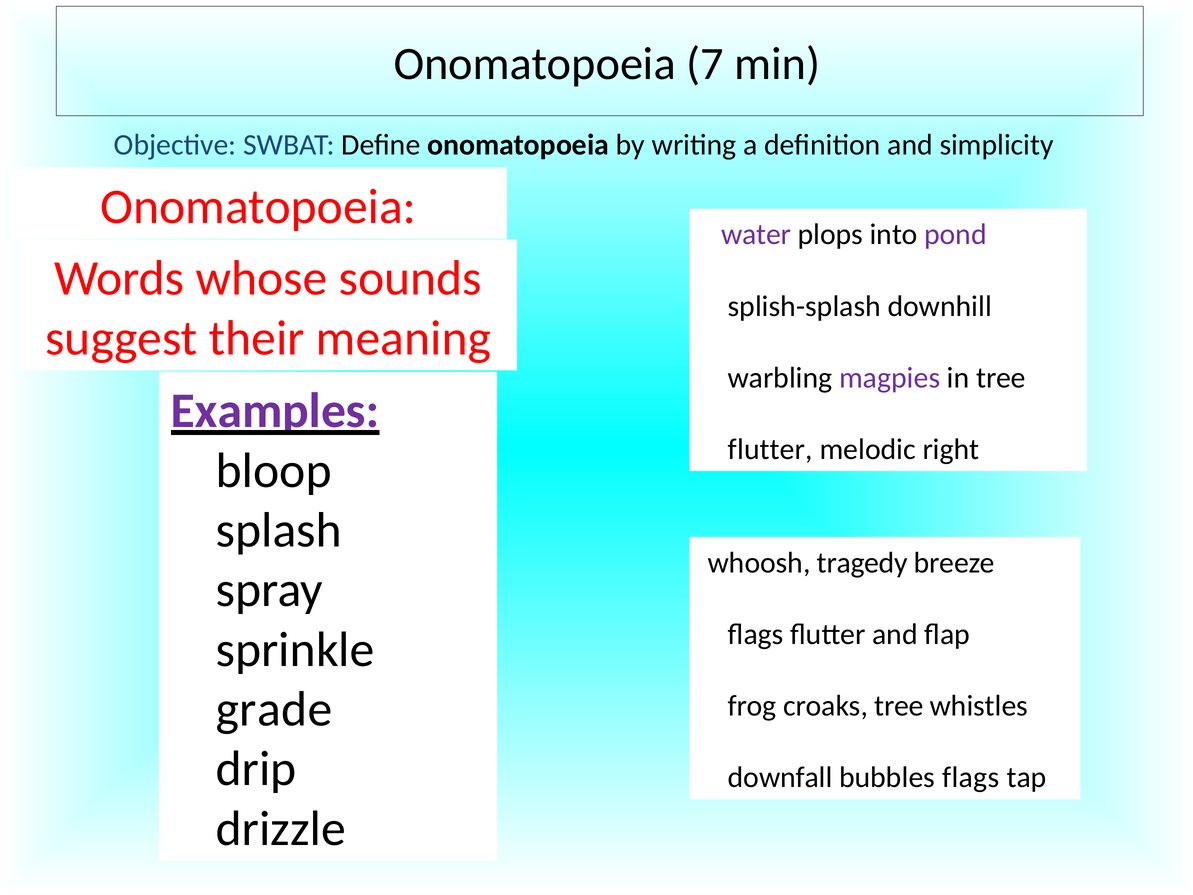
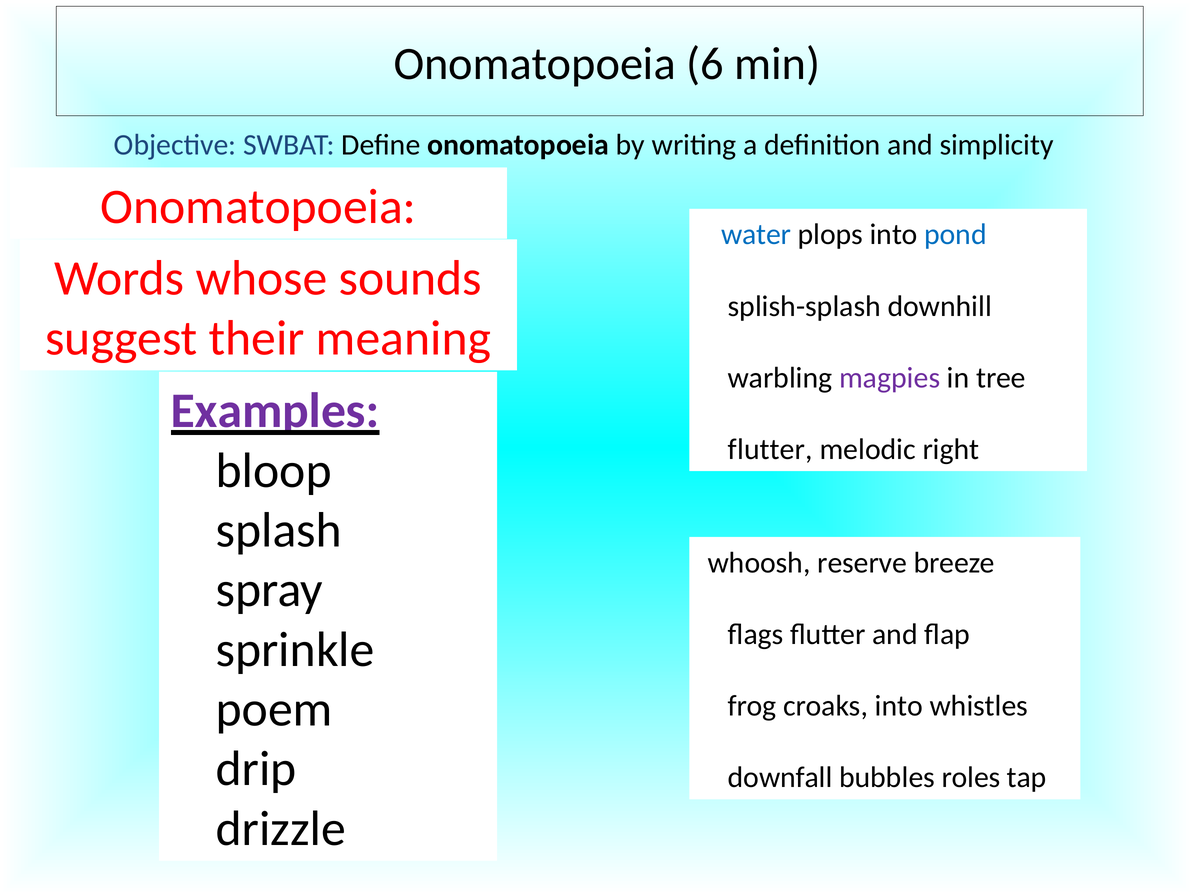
7: 7 -> 6 (705, 64)
water colour: purple -> blue (756, 235)
pond colour: purple -> blue (955, 235)
tragedy: tragedy -> reserve (862, 563)
grade: grade -> poem (274, 709)
croaks tree: tree -> into (899, 706)
bubbles flags: flags -> roles (971, 777)
